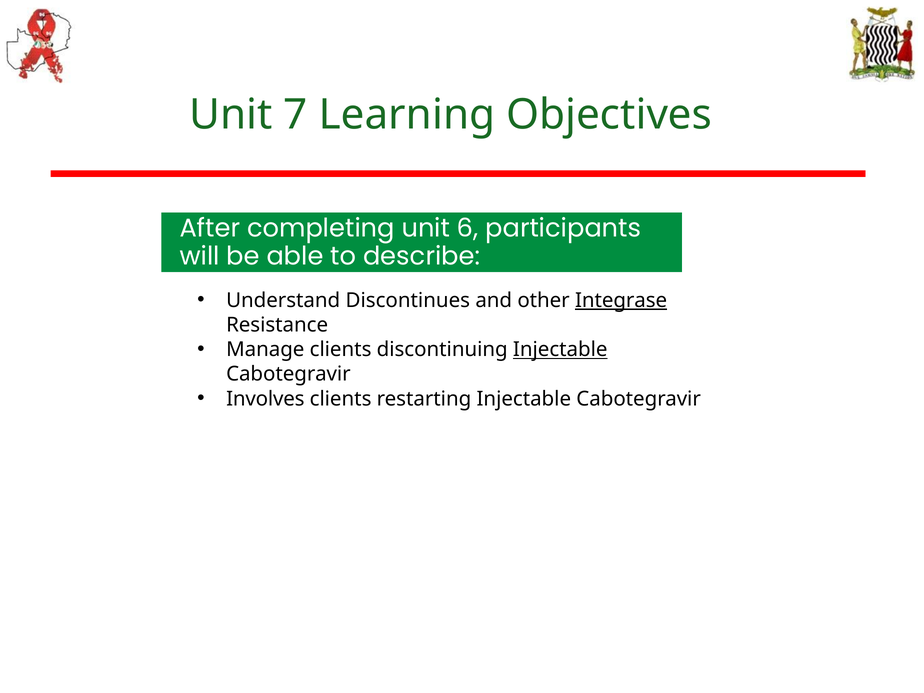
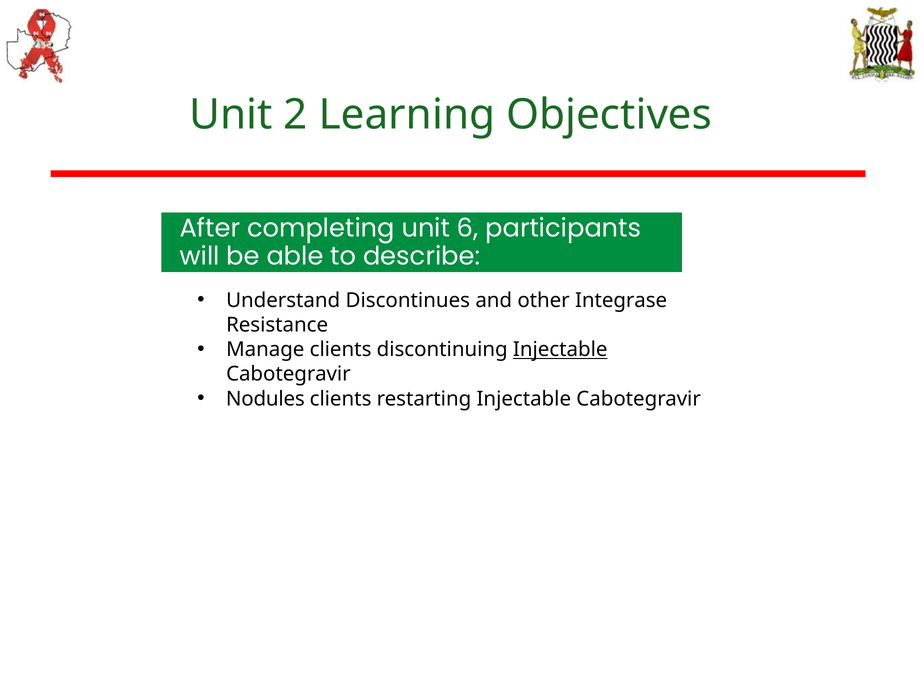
7: 7 -> 2 (296, 115)
Integrase underline: present -> none (621, 300)
Involves: Involves -> Nodules (265, 399)
